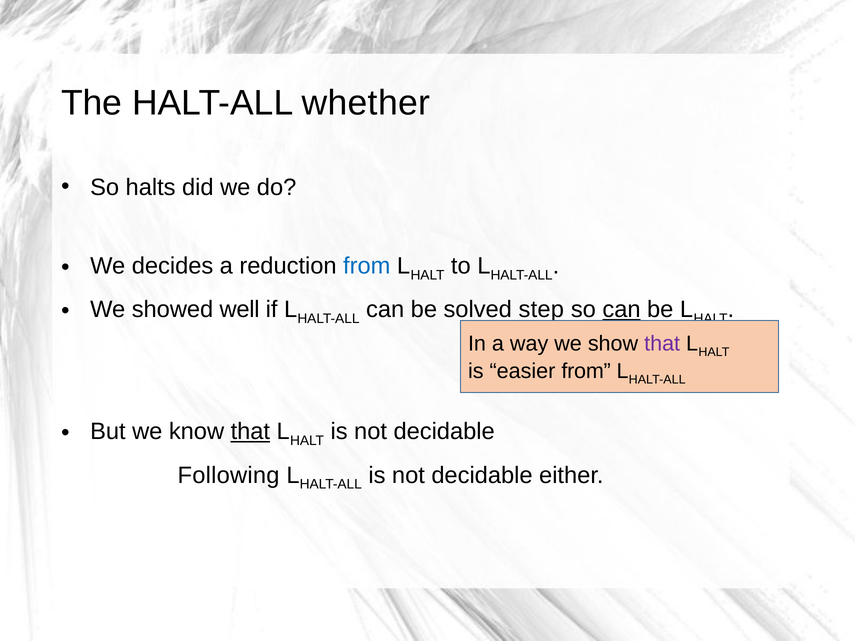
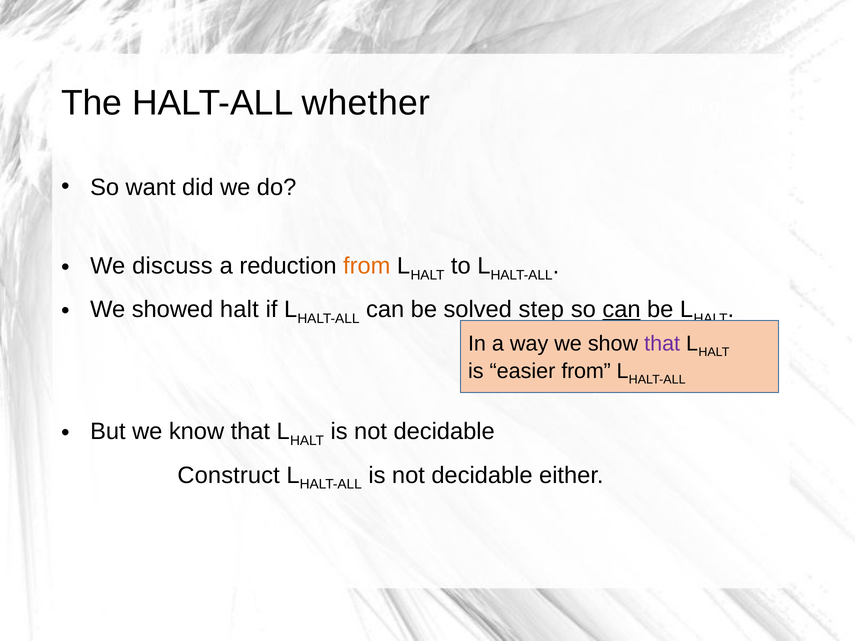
halts: halts -> want (151, 187)
decides: decides -> discuss (172, 266)
from colour: blue -> orange (367, 266)
showed well: well -> halt (239, 310)
that underline: present -> none (250, 432)
Following: Following -> Construct (229, 475)
